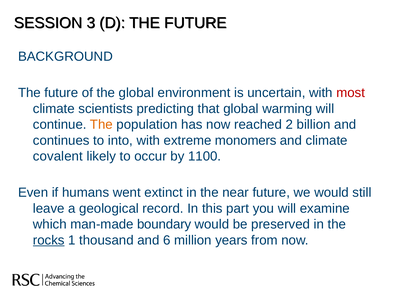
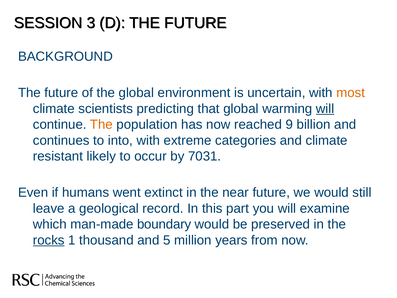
most colour: red -> orange (351, 93)
will underline: none -> present (325, 109)
2: 2 -> 9 (289, 124)
monomers: monomers -> categories (246, 140)
covalent: covalent -> resistant (58, 156)
1100: 1100 -> 7031 (205, 156)
6: 6 -> 5 (167, 240)
